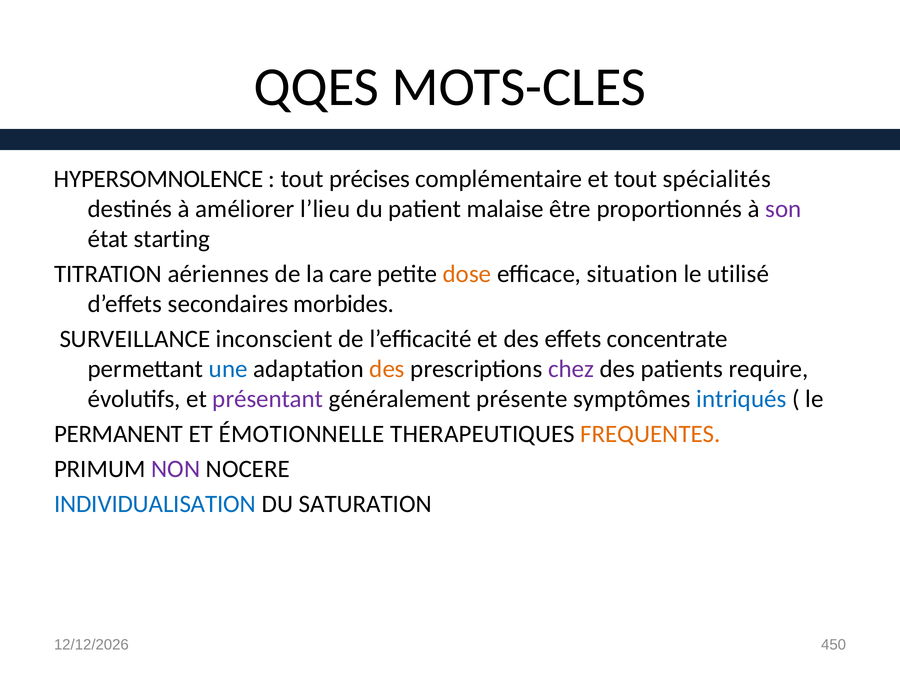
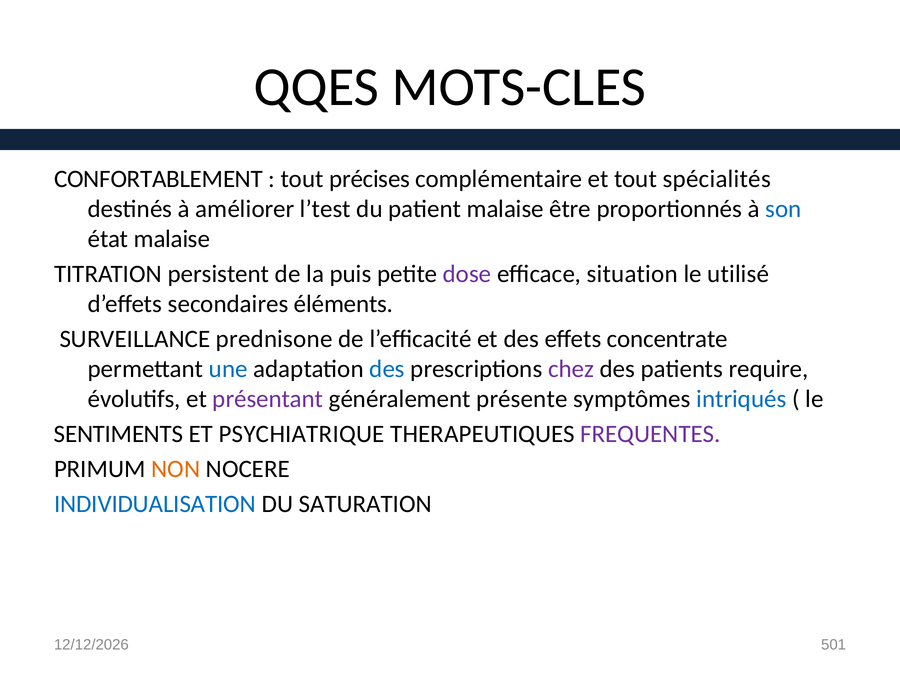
HYPERSOMNOLENCE: HYPERSOMNOLENCE -> CONFORTABLEMENT (159, 179)
l’lieu: l’lieu -> l’test (325, 209)
son colour: purple -> blue (783, 209)
état starting: starting -> malaise (172, 239)
aériennes: aériennes -> persistent (218, 274)
care: care -> puis (350, 274)
dose colour: orange -> purple (467, 274)
morbides: morbides -> éléments (344, 304)
inconscient: inconscient -> prednisone (274, 339)
des colour: orange -> blue (387, 369)
PERMANENT: PERMANENT -> SENTIMENTS (119, 434)
ÉMOTIONNELLE: ÉMOTIONNELLE -> PSYCHIATRIQUE (302, 434)
FREQUENTES colour: orange -> purple (650, 434)
NON colour: purple -> orange (176, 469)
450: 450 -> 501 (834, 645)
